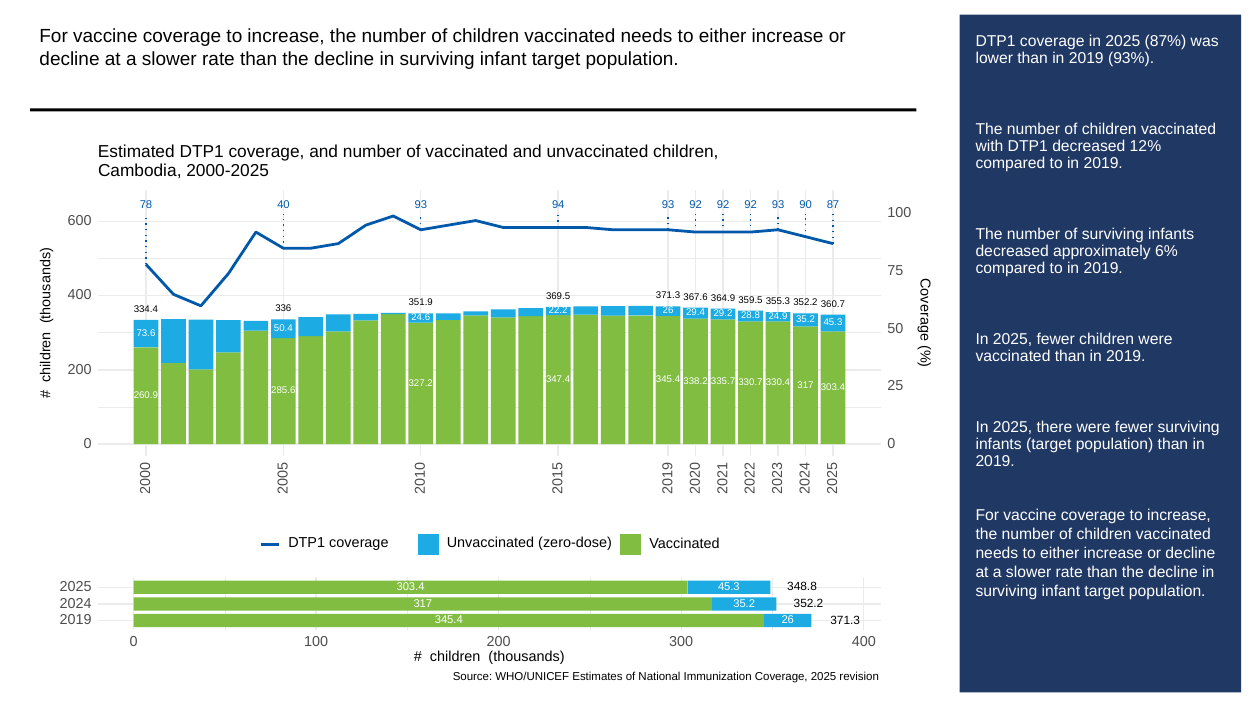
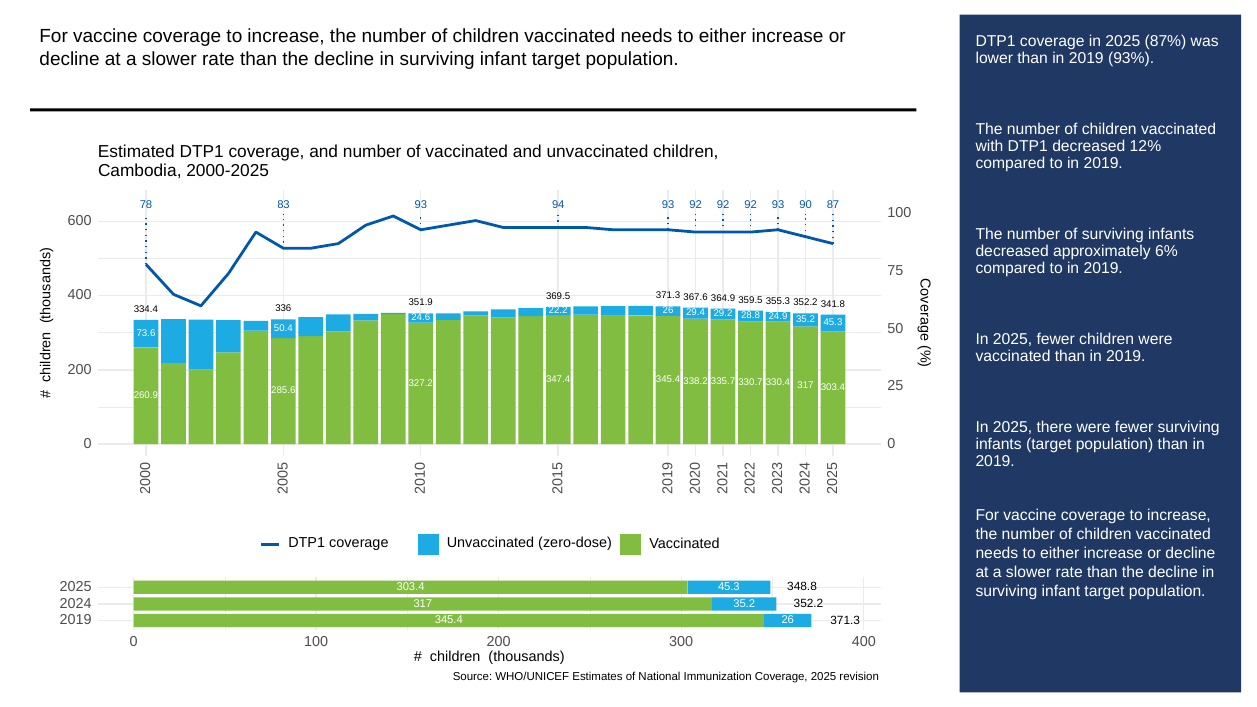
40: 40 -> 83 (283, 205)
360.7: 360.7 -> 341.8 (833, 304)
